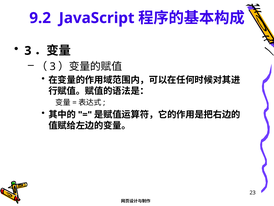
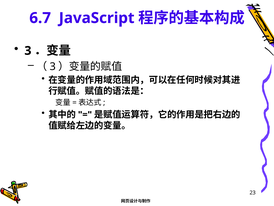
9.2: 9.2 -> 6.7 (40, 18)
